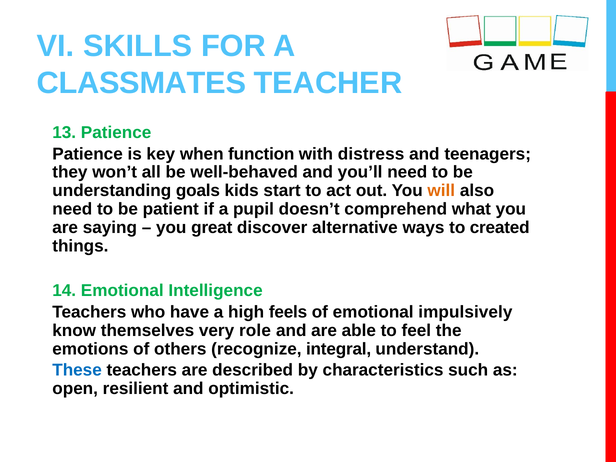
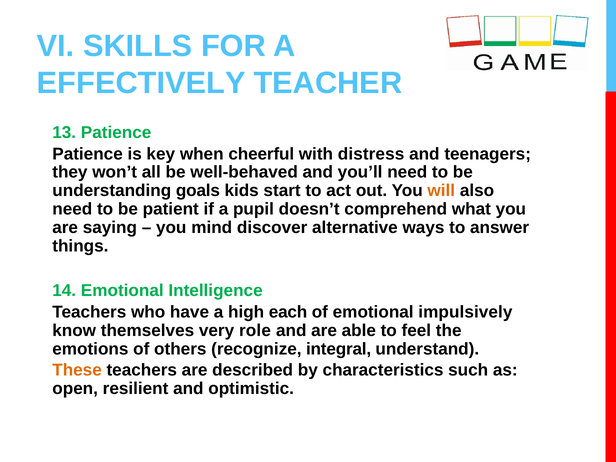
CLASSMATES: CLASSMATES -> EFFECTIVELY (141, 83)
function: function -> cheerful (261, 154)
great: great -> mind (212, 228)
created: created -> answer (500, 228)
feels: feels -> each (288, 312)
These colour: blue -> orange (77, 370)
